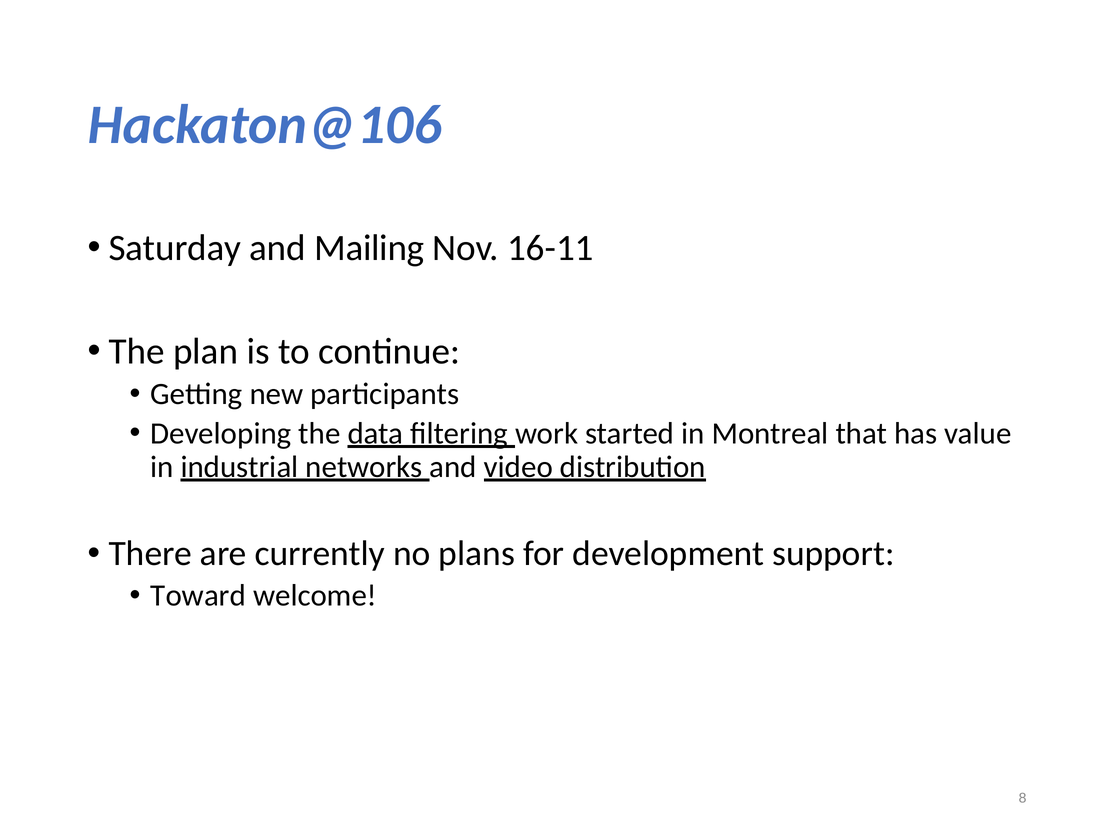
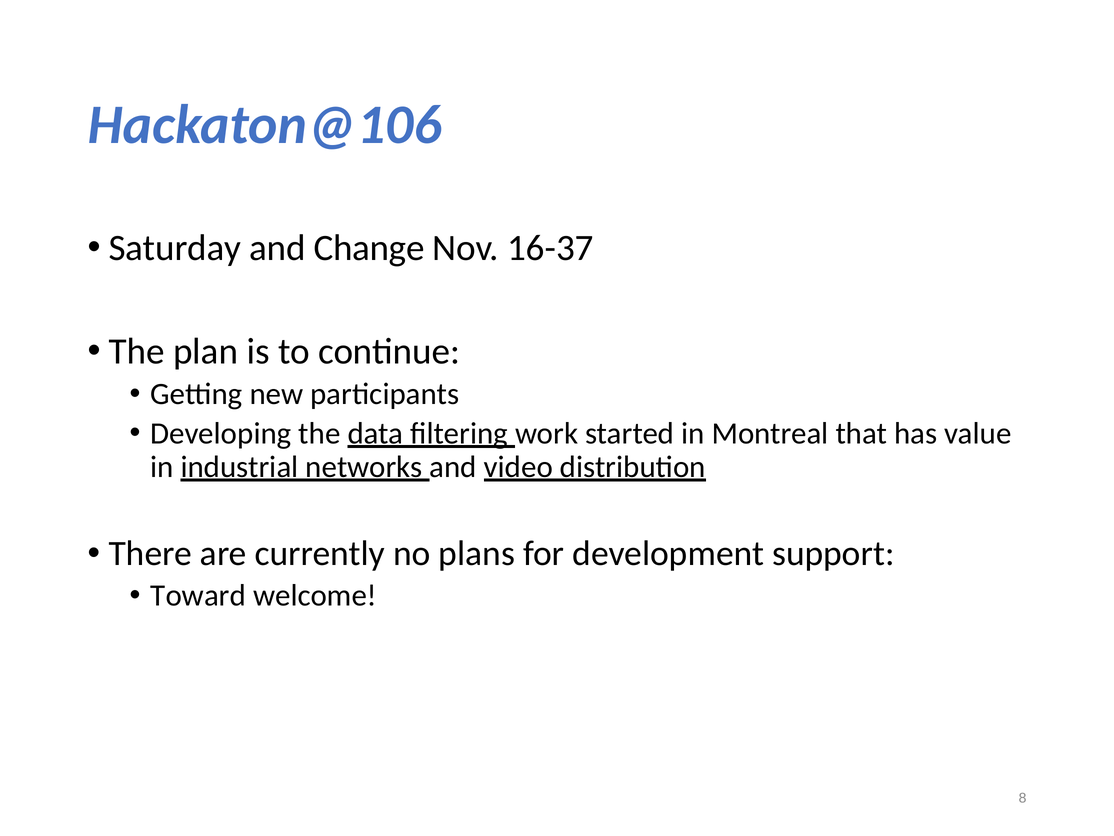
Mailing: Mailing -> Change (369, 248)
16-11: 16-11 -> 16-37 (550, 248)
